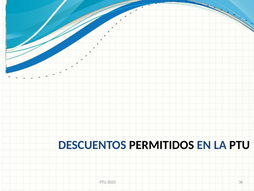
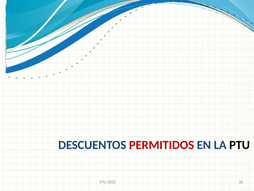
PERMITIDOS colour: black -> red (162, 145)
